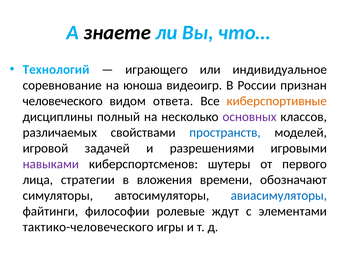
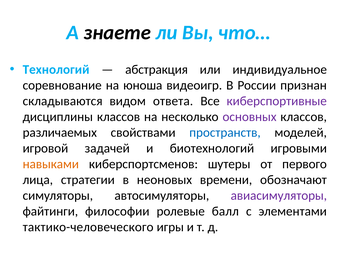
играющего: играющего -> абстракция (157, 69)
человеческого: человеческого -> складываются (63, 101)
киберспортивные colour: orange -> purple (277, 101)
дисциплины полный: полный -> классов (119, 117)
разрешениями: разрешениями -> биотехнологий (212, 148)
навыками colour: purple -> orange (51, 164)
вложения: вложения -> неоновых (164, 180)
авиасимуляторы colour: blue -> purple (279, 195)
ждут: ждут -> балл (225, 211)
